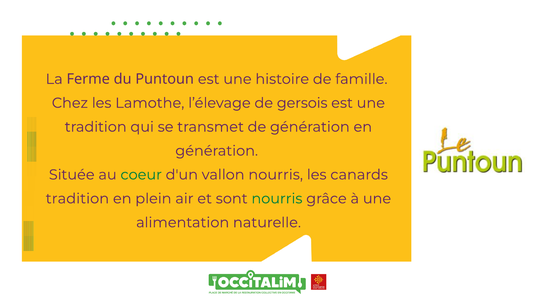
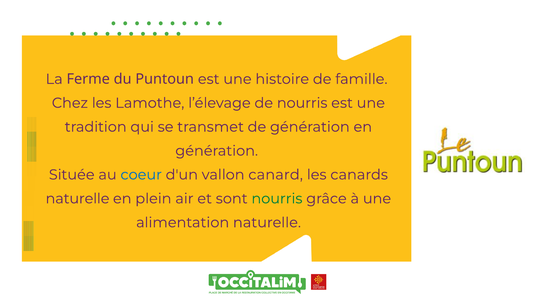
de gersois: gersois -> nourris (302, 103)
coeur colour: green -> blue (141, 175)
vallon nourris: nourris -> canard (276, 175)
tradition: tradition -> naturelle (78, 199)
